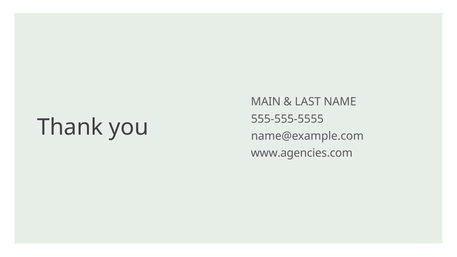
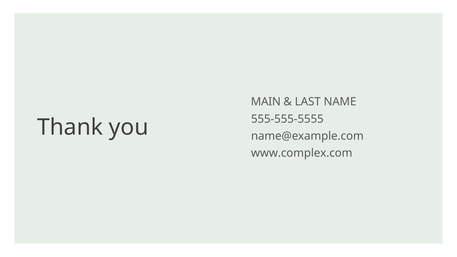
www.agencies.com: www.agencies.com -> www.complex.com (302, 153)
